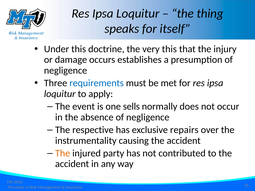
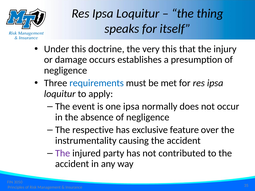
one sells: sells -> ipsa (131, 107)
repairs: repairs -> feature (184, 130)
The colour: orange -> purple (63, 153)
